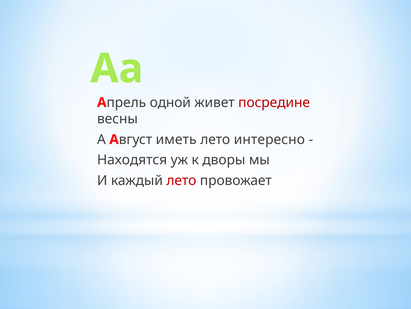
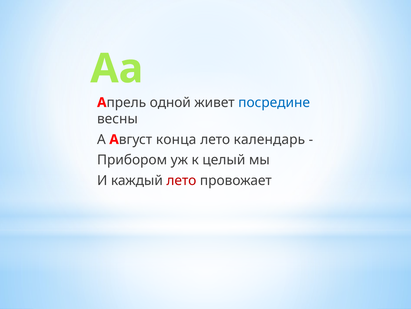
посредине colour: red -> blue (274, 102)
иметь: иметь -> конца (176, 139)
интересно: интересно -> календарь (269, 139)
Находятся: Находятся -> Прибором (132, 160)
дворы: дворы -> целый (224, 160)
